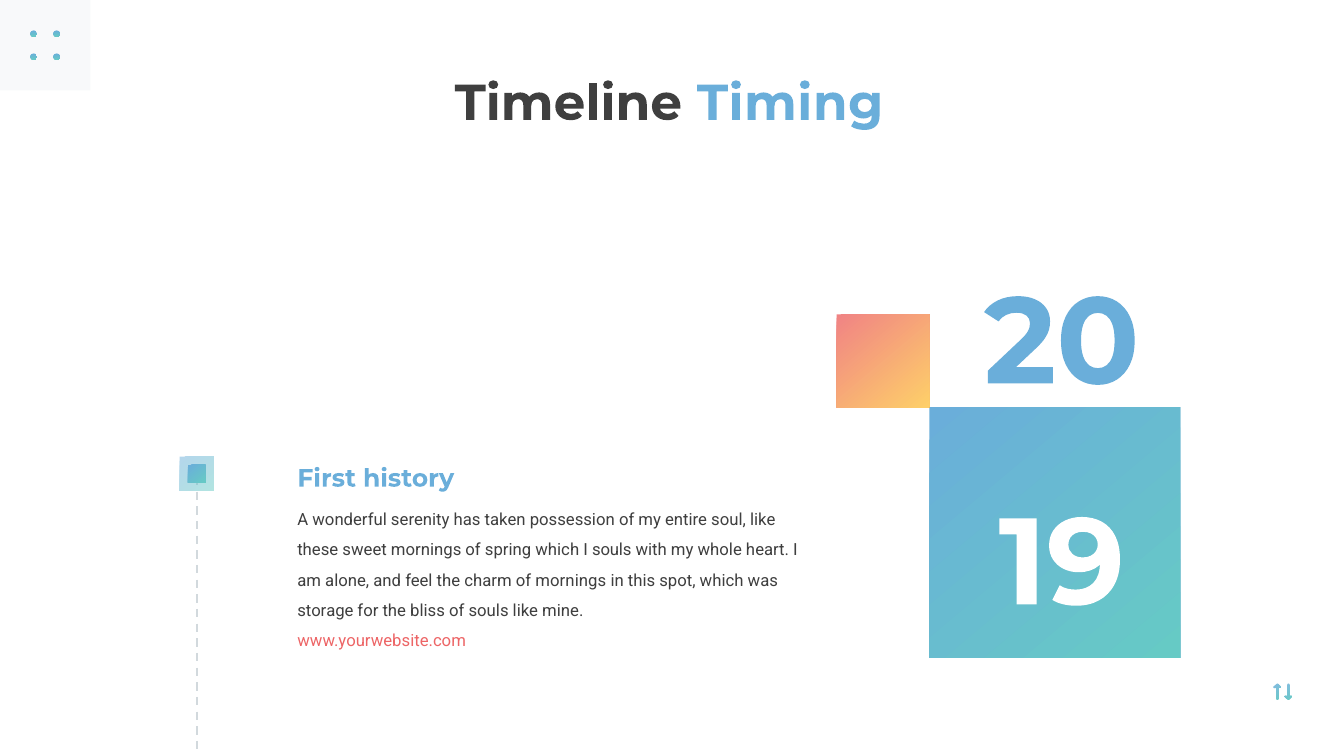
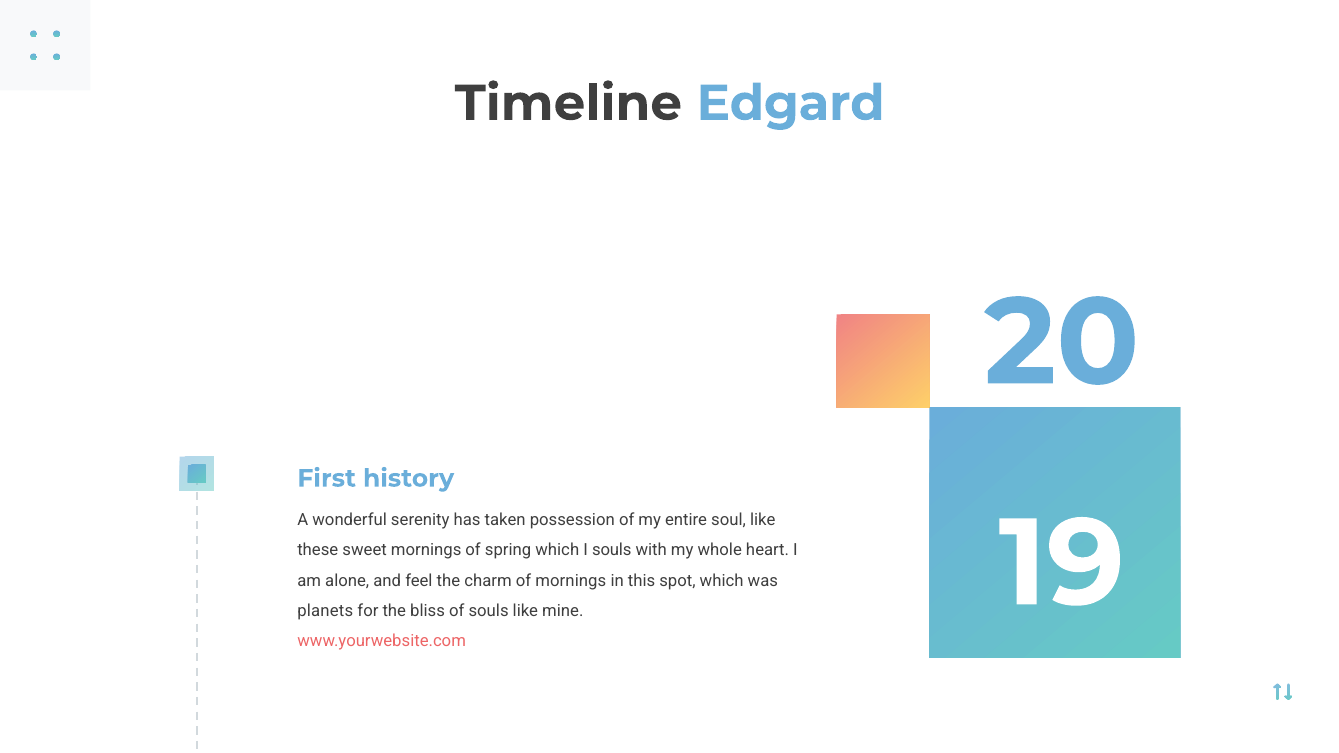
Timing: Timing -> Edgard (791, 103)
storage: storage -> planets (325, 611)
